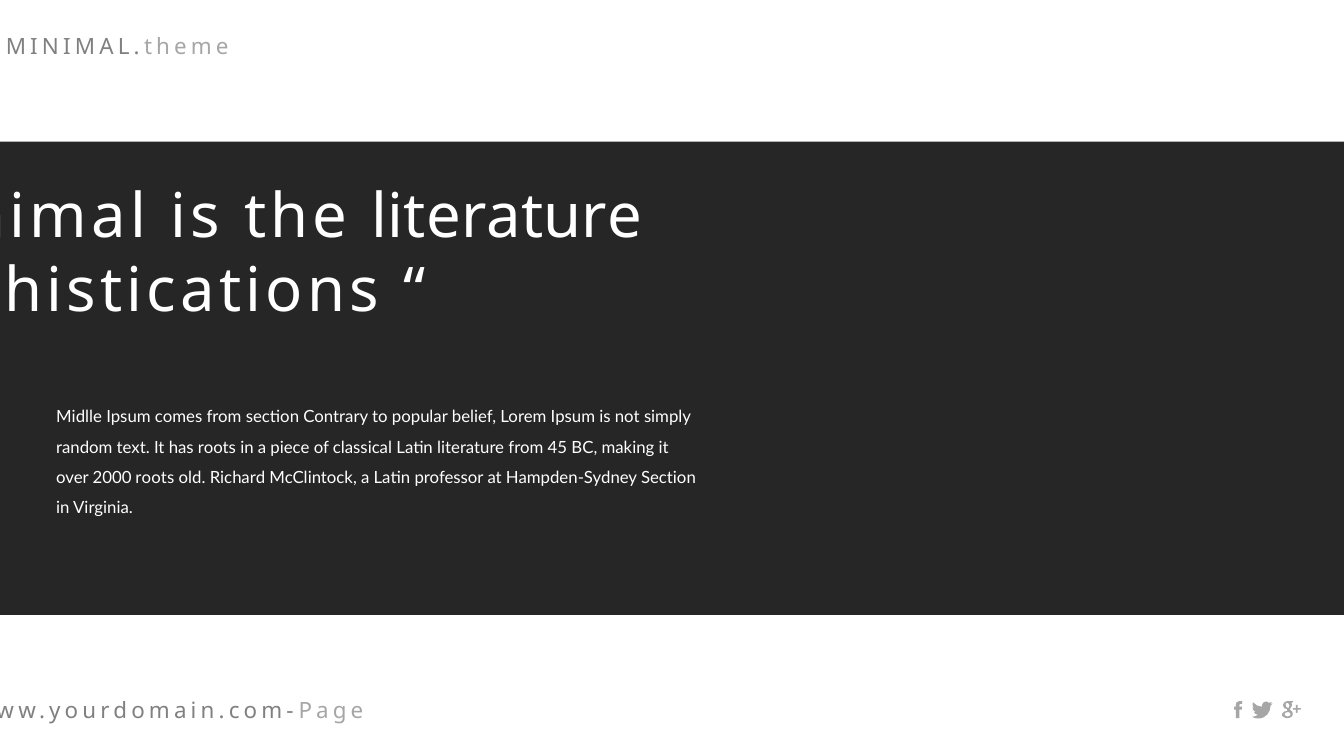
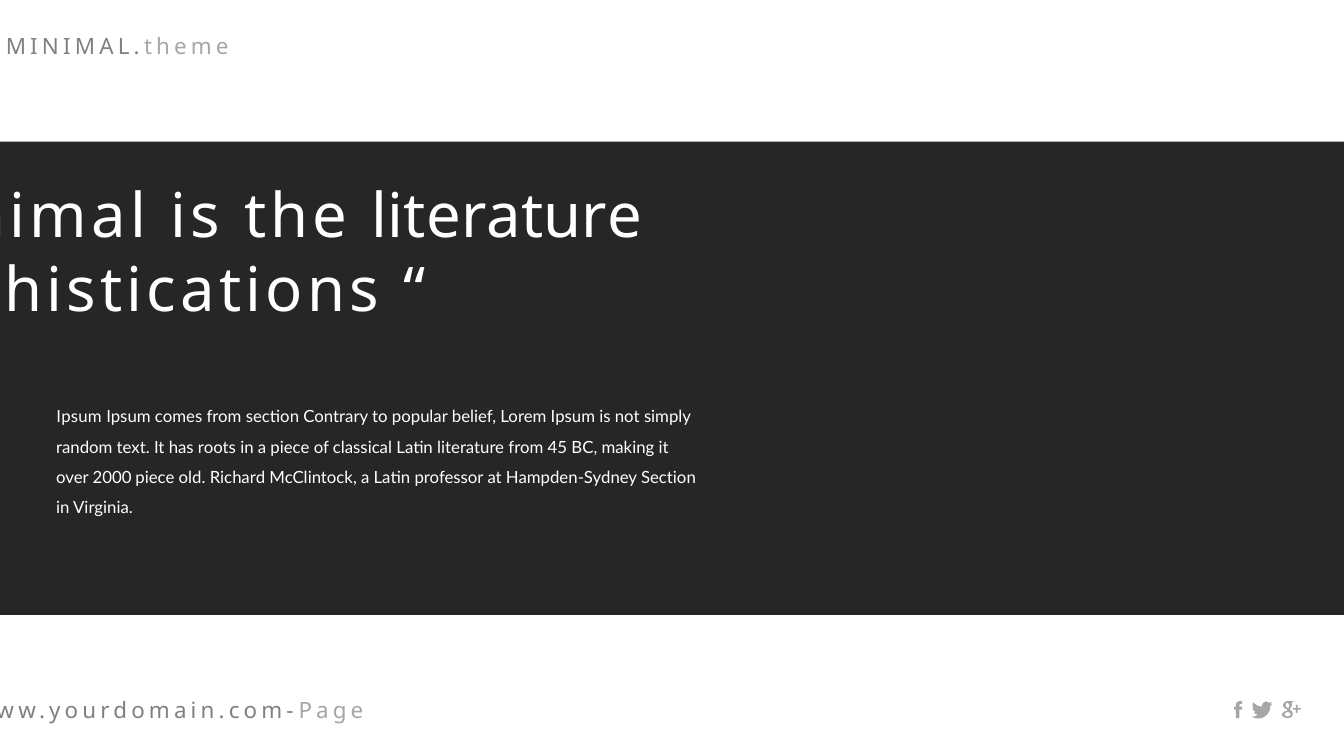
Midlle: Midlle -> Ipsum (79, 417)
2000 roots: roots -> piece (155, 478)
